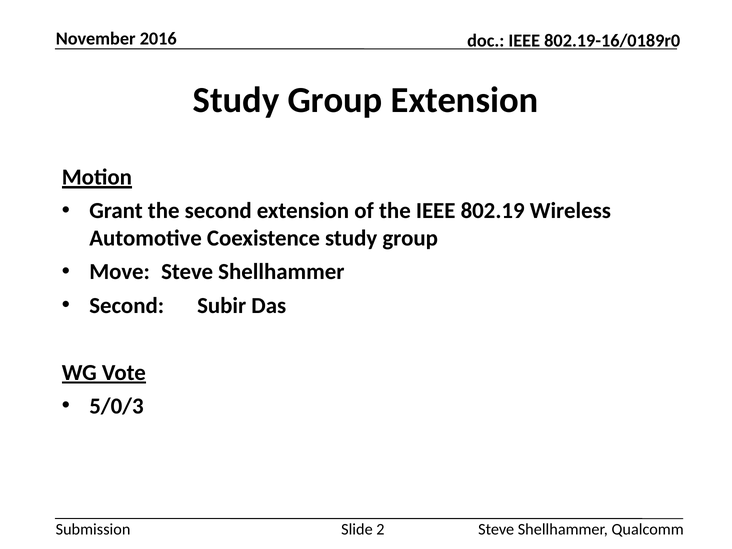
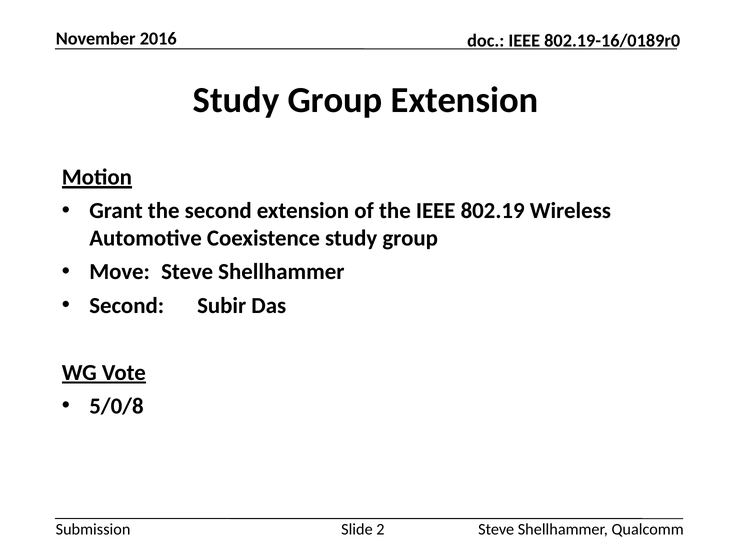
5/0/3: 5/0/3 -> 5/0/8 (116, 406)
